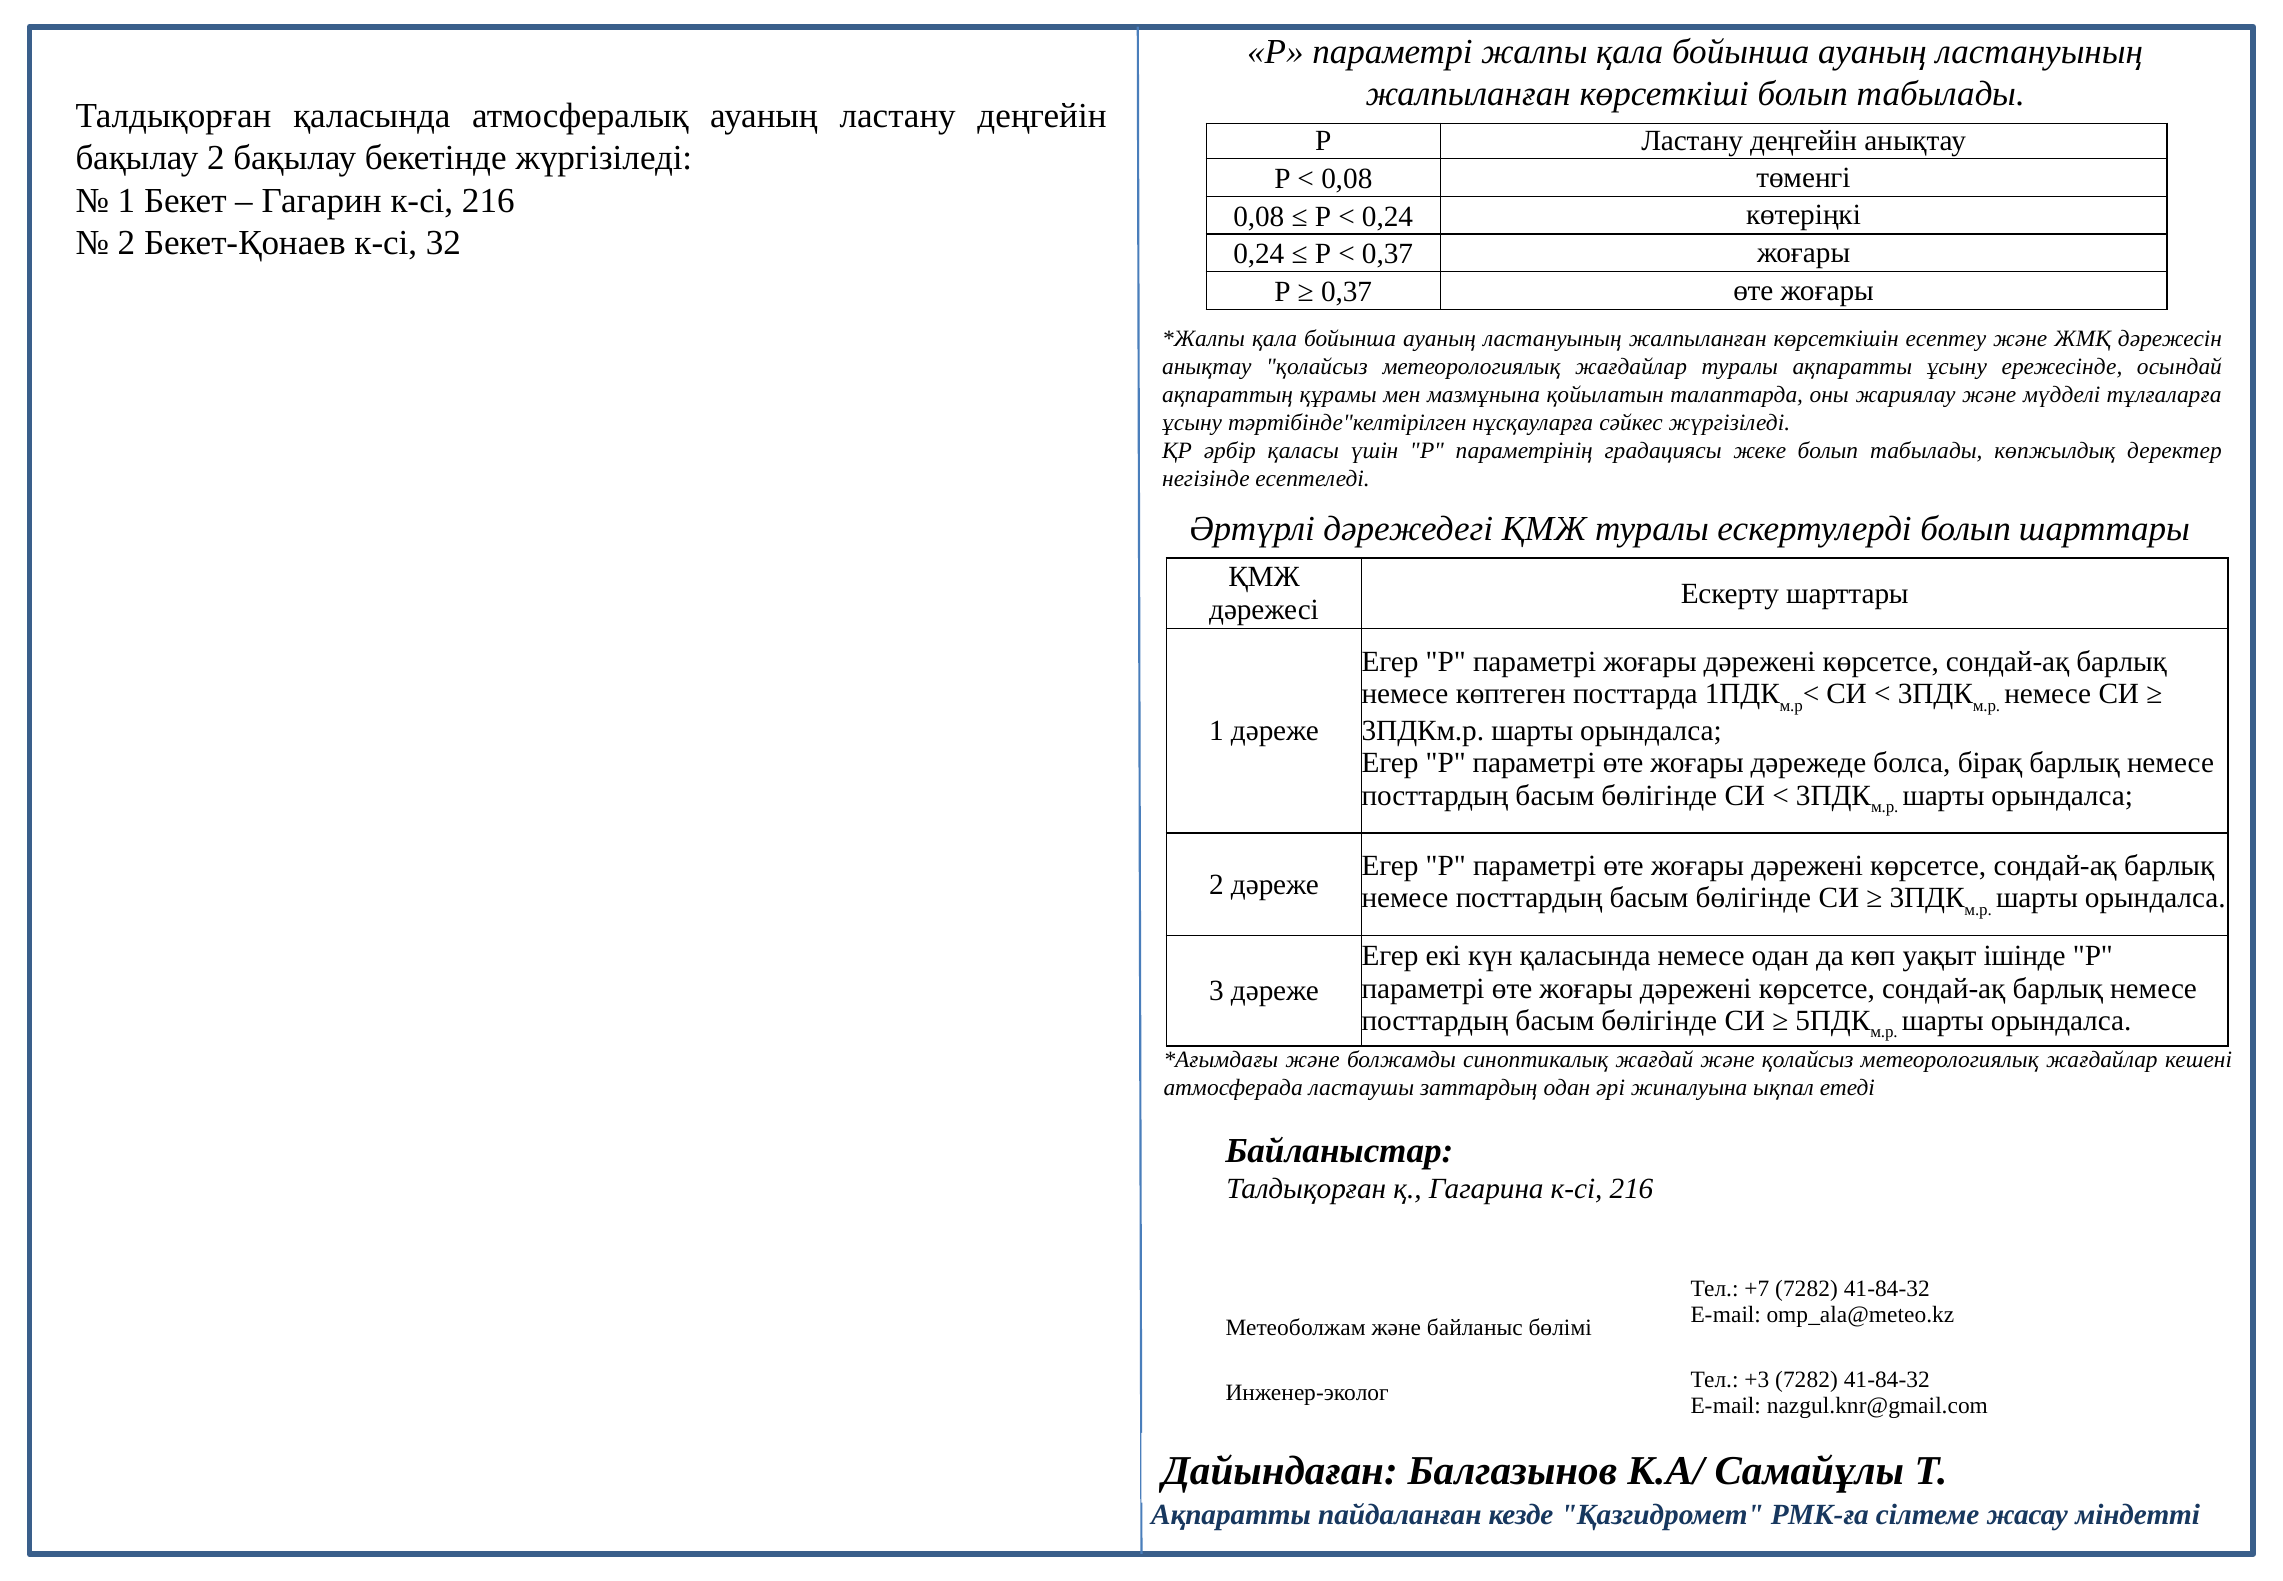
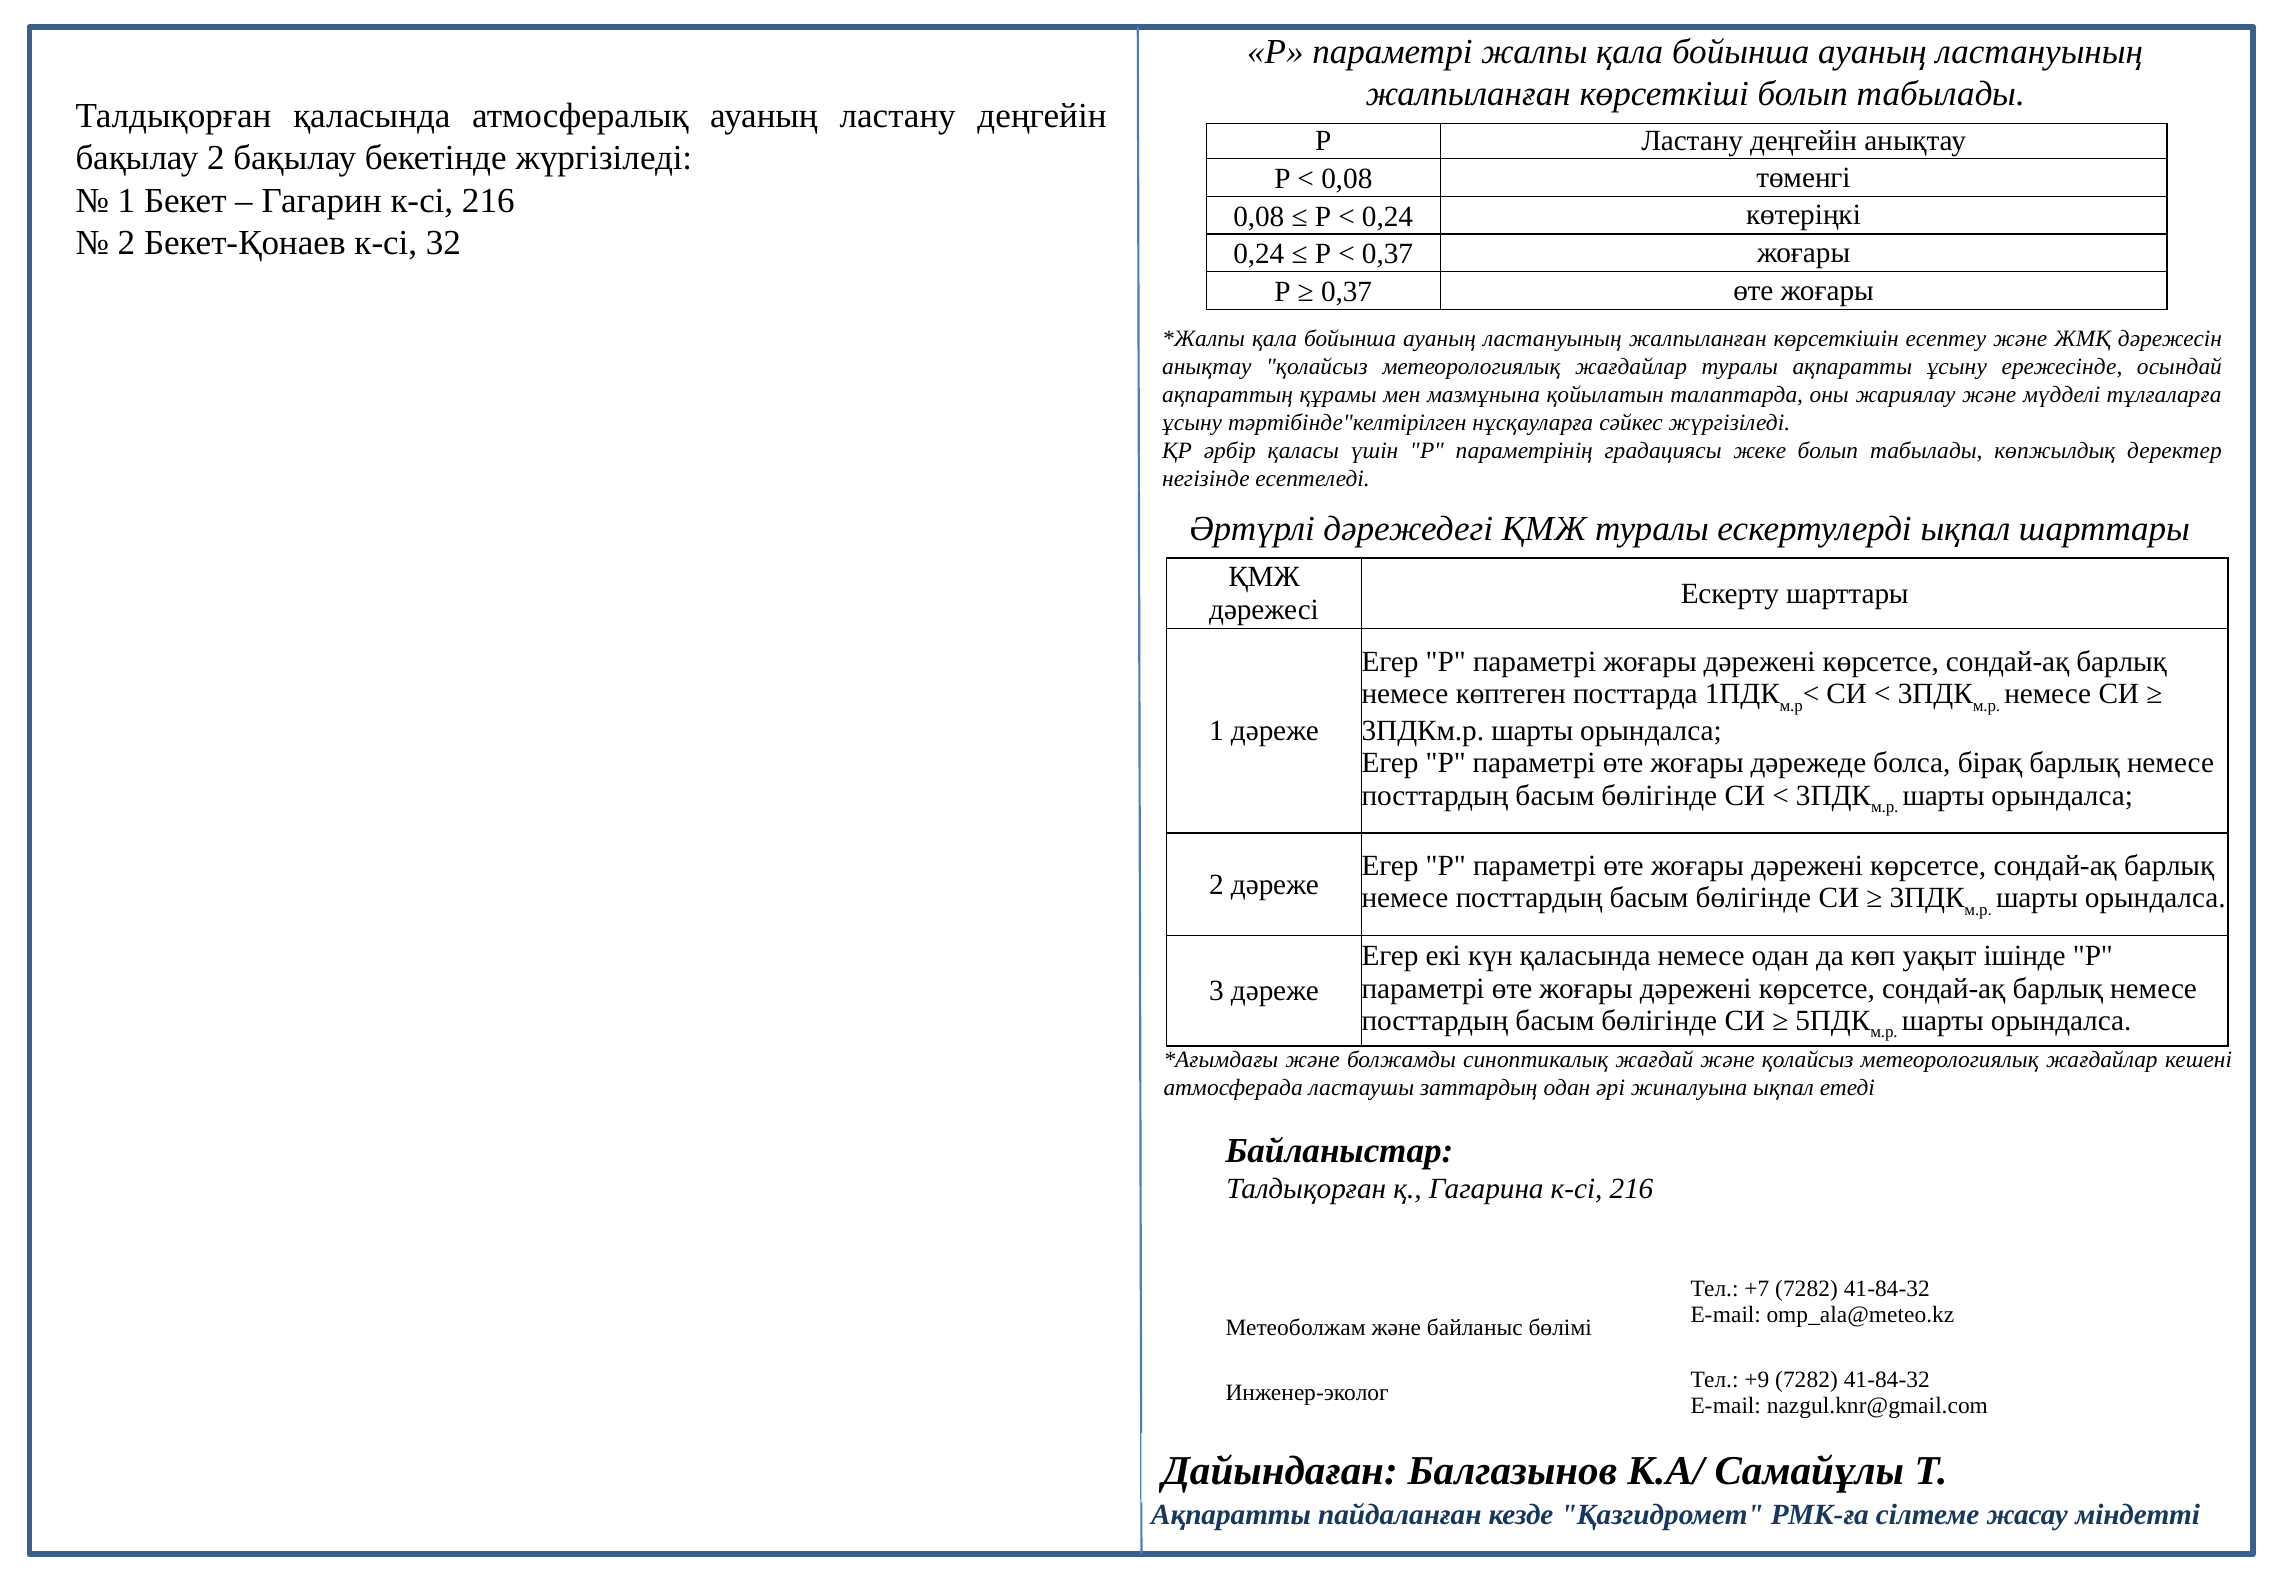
ескертулерді болып: болып -> ықпал (1966, 528)
+3: +3 -> +9 (1757, 1380)
